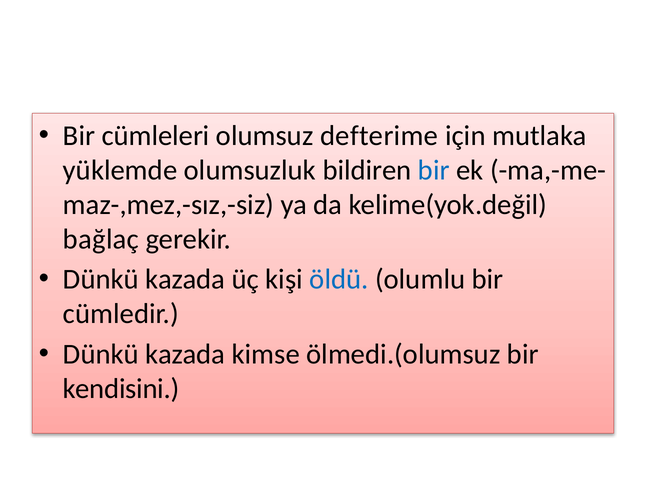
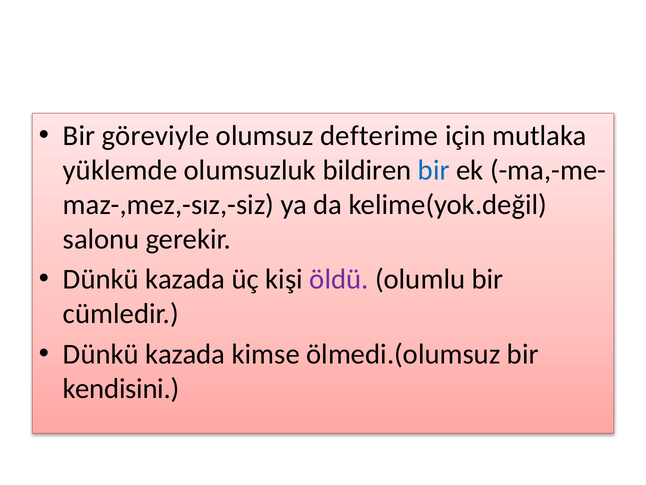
cümleleri: cümleleri -> göreviyle (155, 136)
bağlaç: bağlaç -> salonu (101, 239)
öldü colour: blue -> purple (339, 279)
